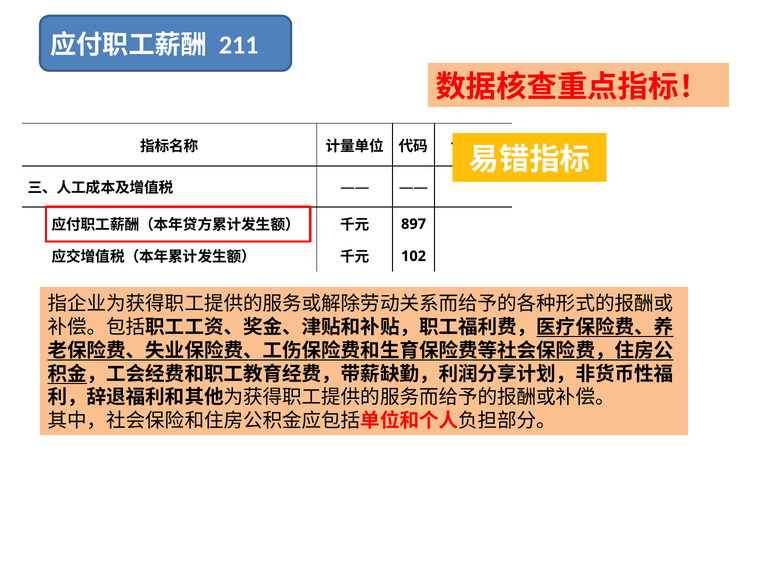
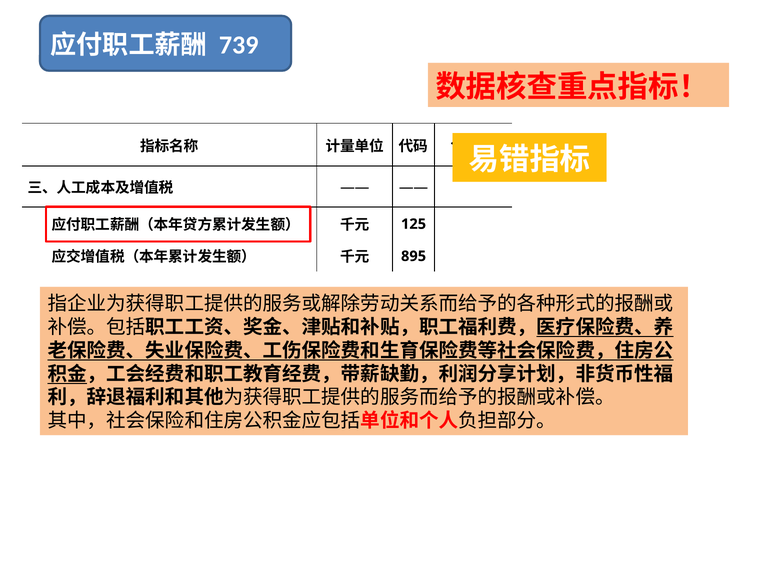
211: 211 -> 739 (239, 45)
897: 897 -> 125 (414, 224)
102: 102 -> 895 (414, 256)
